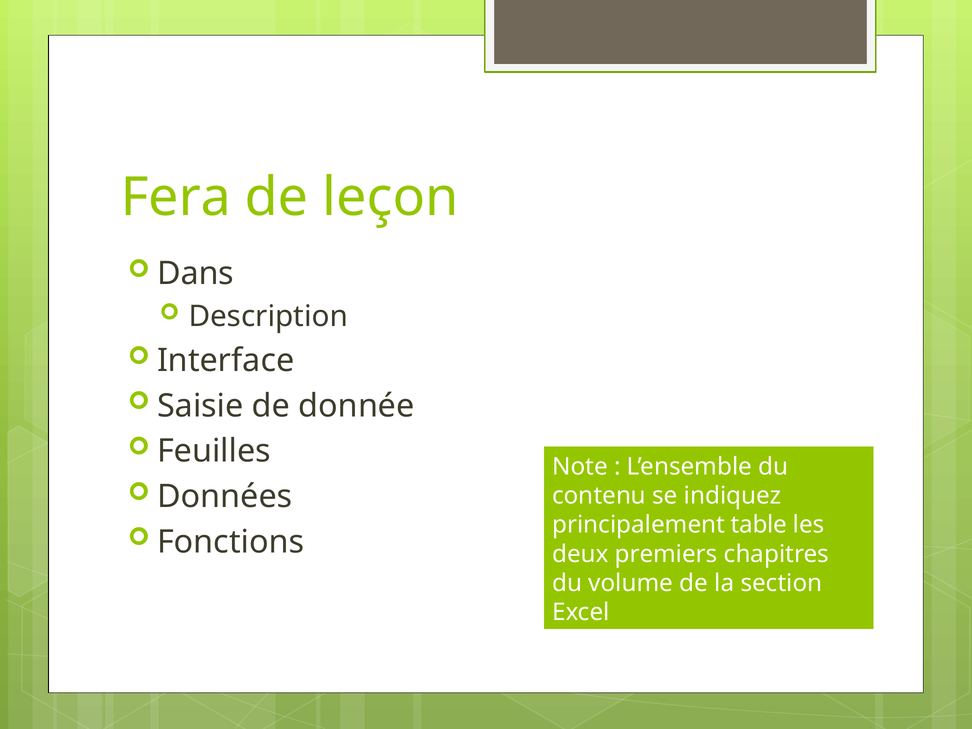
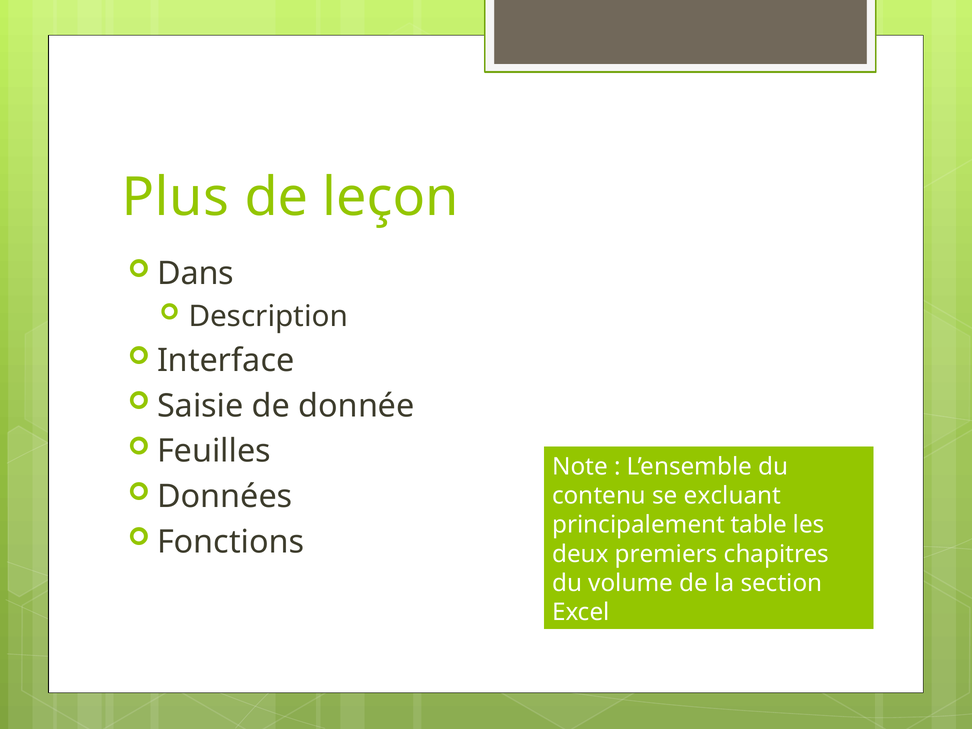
Fera: Fera -> Plus (175, 197)
indiquez: indiquez -> excluant (733, 496)
